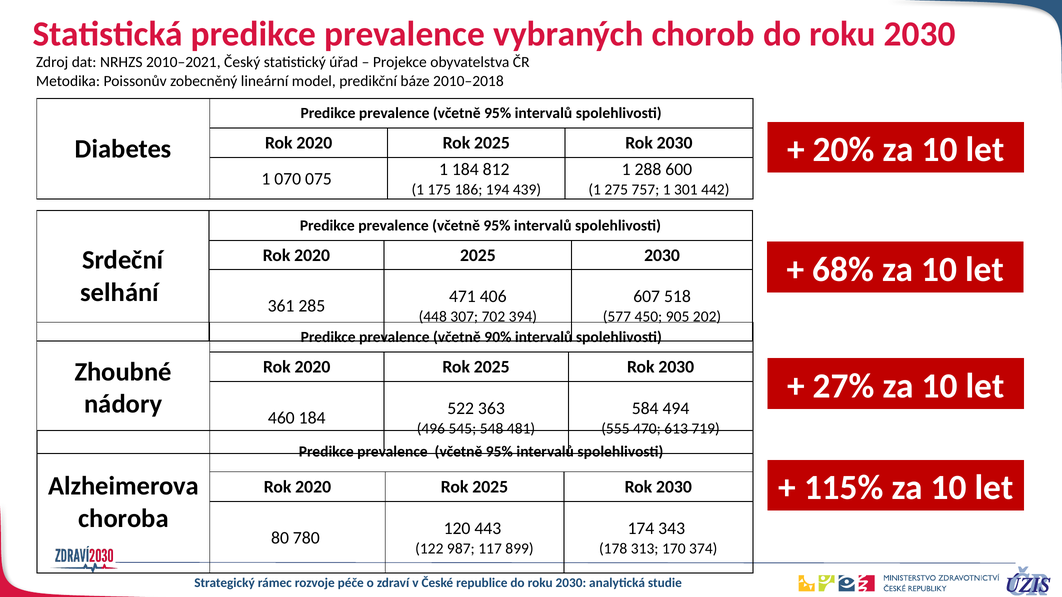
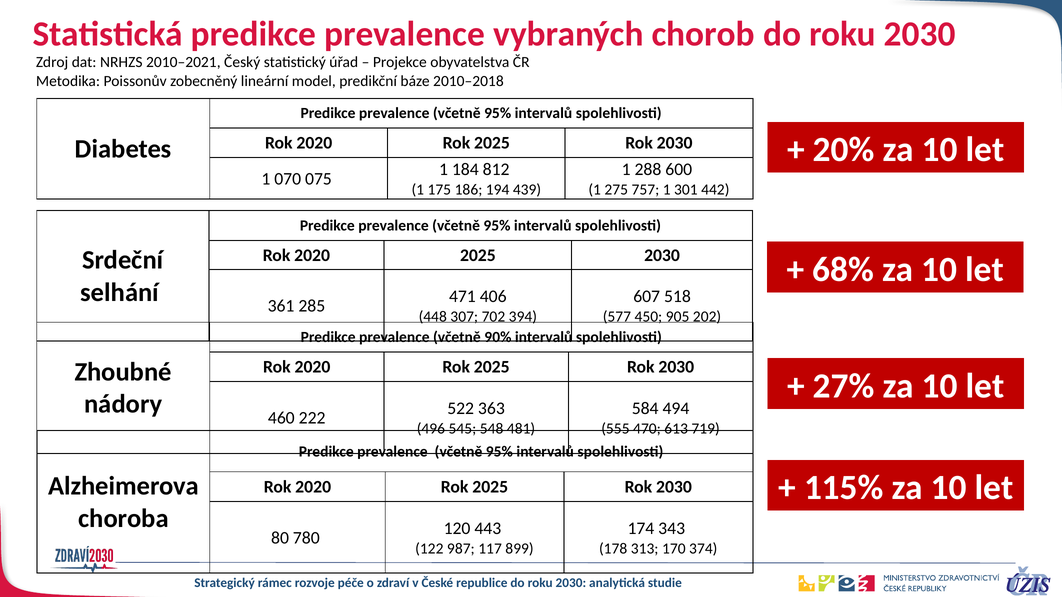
460 184: 184 -> 222 (312, 418)
